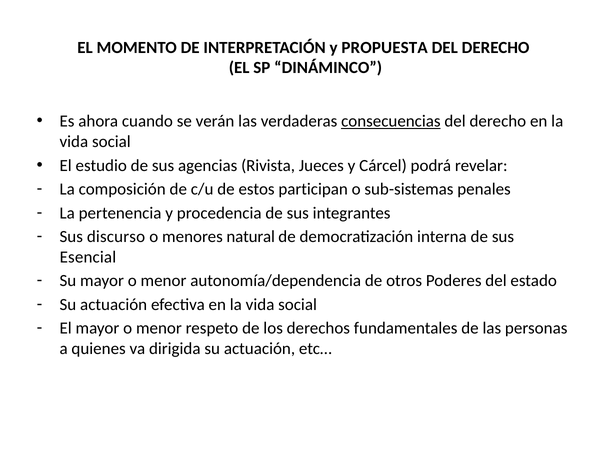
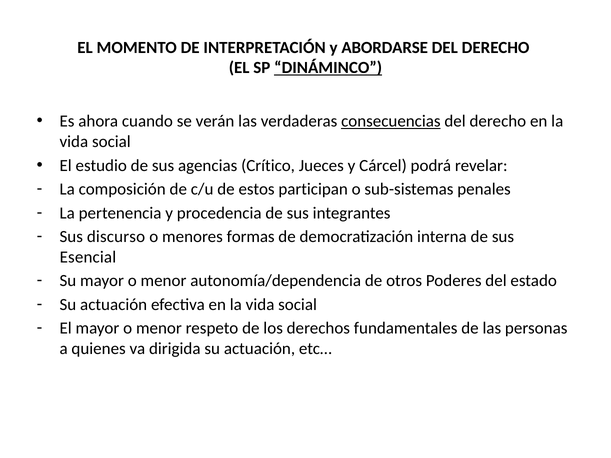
PROPUESTA: PROPUESTA -> ABORDARSE (385, 48)
DINÁMINCO underline: none -> present (328, 68)
Rivista: Rivista -> Crítico (268, 165)
natural: natural -> formas (251, 237)
